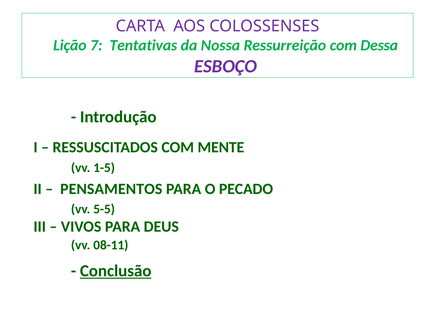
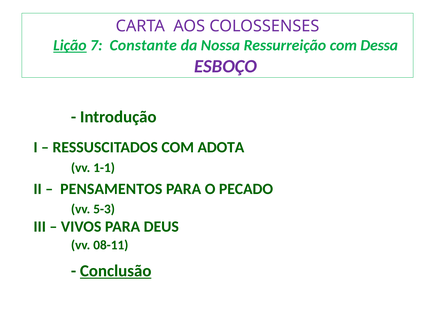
Lição underline: none -> present (70, 45)
Tentativas: Tentativas -> Constante (143, 45)
MENTE: MENTE -> ADOTA (221, 147)
1-5: 1-5 -> 1-1 (104, 168)
5-5: 5-5 -> 5-3 (104, 209)
